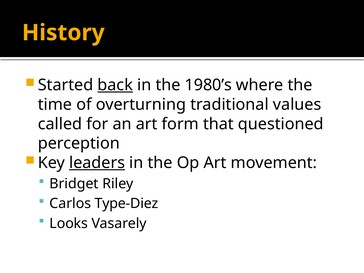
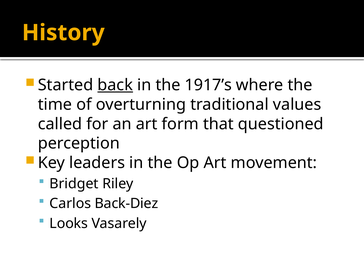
1980’s: 1980’s -> 1917’s (208, 85)
leaders underline: present -> none (97, 163)
Type-Diez: Type-Diez -> Back-Diez (126, 204)
